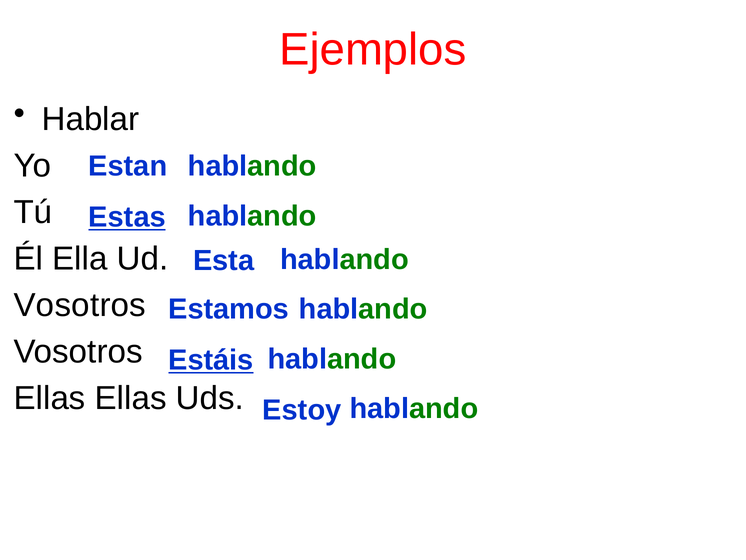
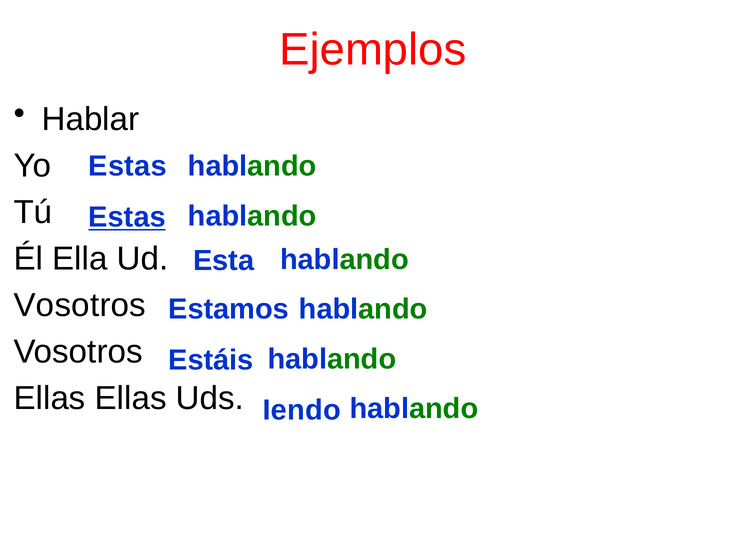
Estan: Estan -> Estas (128, 166)
Estáis underline: present -> none (211, 360)
Estoy: Estoy -> Iendo (302, 410)
